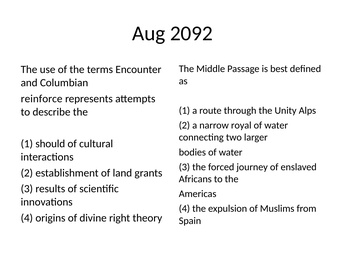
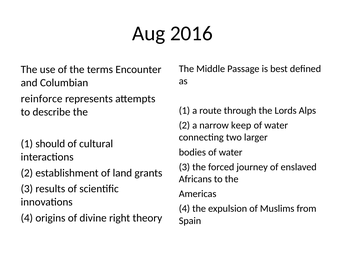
2092: 2092 -> 2016 (191, 33)
Unity: Unity -> Lords (286, 110)
royal: royal -> keep (241, 125)
